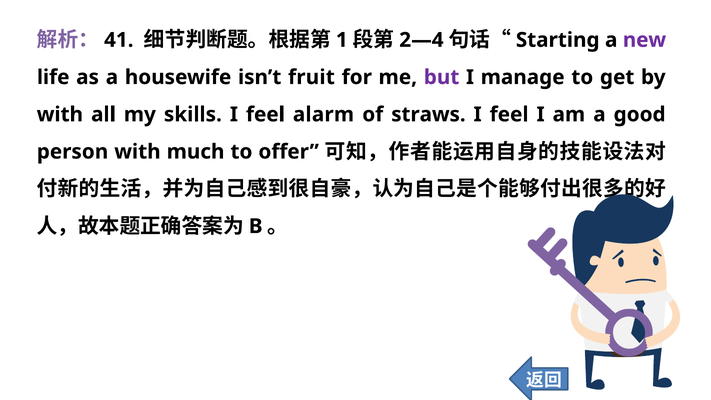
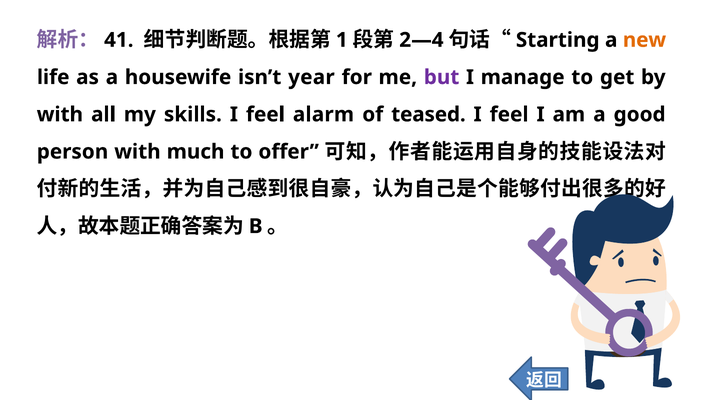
new colour: purple -> orange (644, 40)
fruit: fruit -> year (311, 77)
straws: straws -> teased (428, 114)
